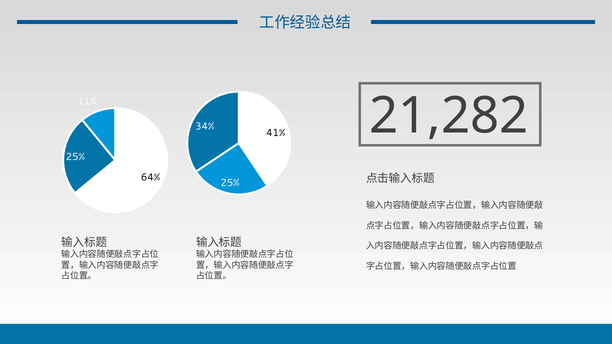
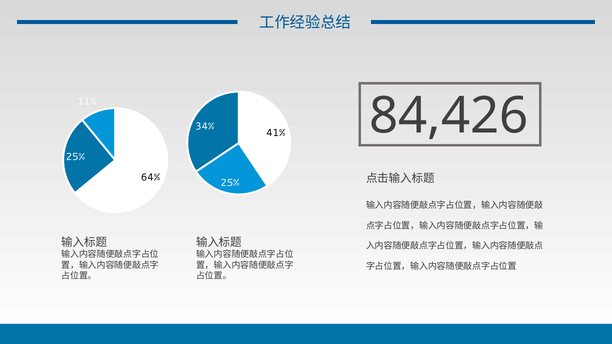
21,282: 21,282 -> 84,426 (449, 116)
